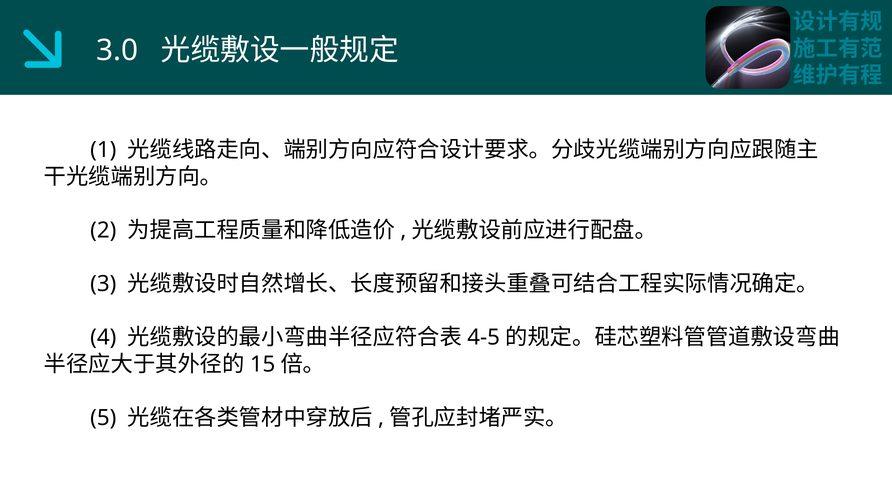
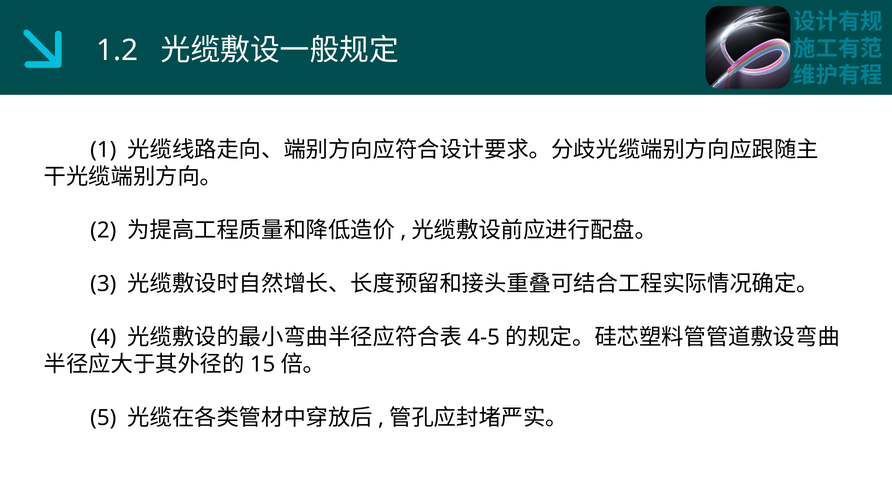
3.0: 3.0 -> 1.2 (117, 50)
